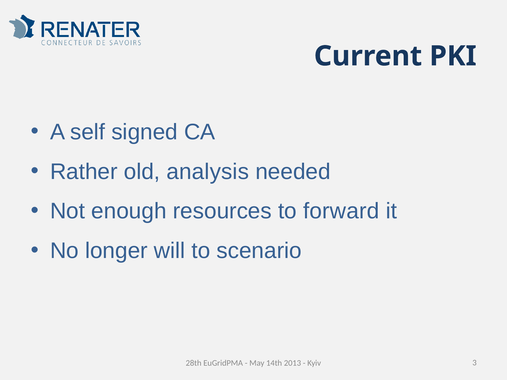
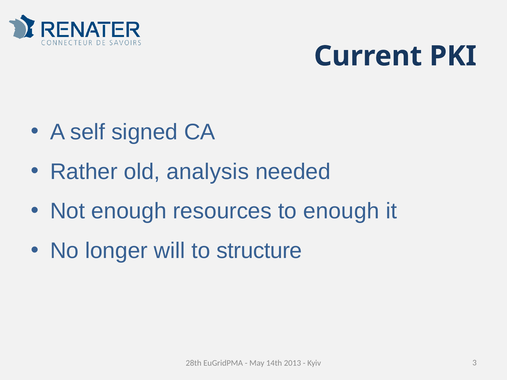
to forward: forward -> enough (341, 211)
scenario: scenario -> structure (259, 251)
